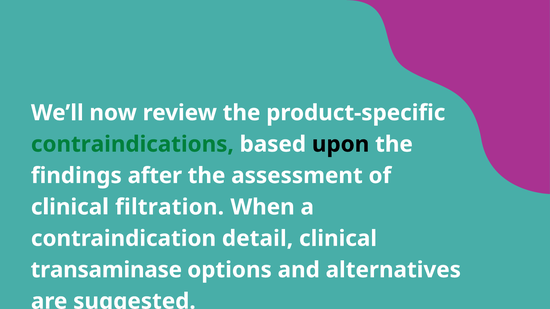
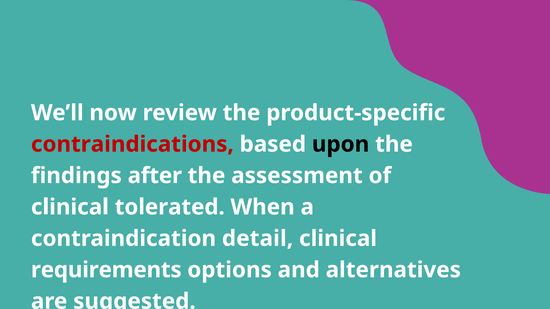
contraindications colour: green -> red (132, 144)
filtration: filtration -> tolerated (170, 207)
transaminase: transaminase -> requirements (106, 270)
